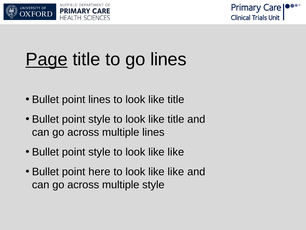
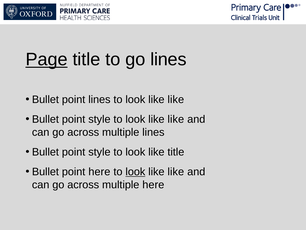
title: title -> like (176, 99)
title: title -> like (176, 119)
like: like -> title (176, 152)
look underline: none -> present (135, 172)
multiple style: style -> here (153, 184)
